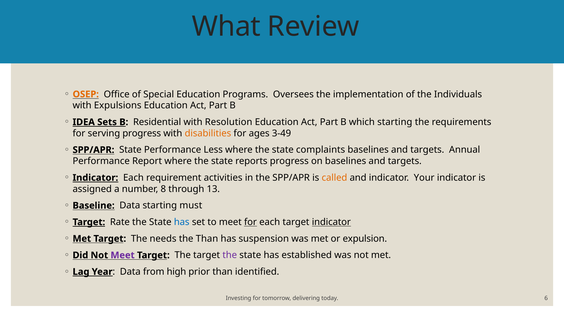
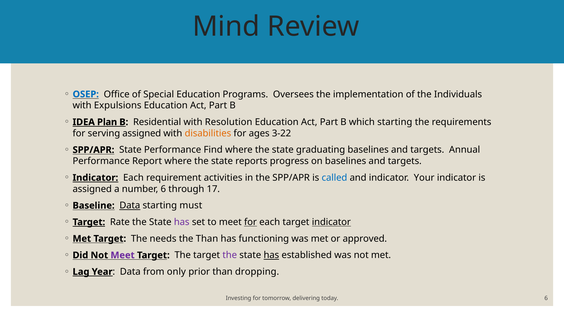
What: What -> Mind (226, 27)
OSEP colour: orange -> blue (86, 94)
Sets: Sets -> Plan (107, 122)
serving progress: progress -> assigned (142, 133)
3-49: 3-49 -> 3-22 (282, 133)
Less: Less -> Find (213, 150)
complaints: complaints -> graduating (321, 150)
called colour: orange -> blue (334, 178)
number 8: 8 -> 6 (163, 189)
13: 13 -> 17 (213, 189)
Data underline: none -> present (130, 206)
has colour: blue -> purple (182, 222)
suspension: suspension -> functioning (264, 239)
expulsion: expulsion -> approved (365, 239)
has underline: none -> present (271, 255)
high: high -> only (176, 272)
identified: identified -> dropping (257, 272)
